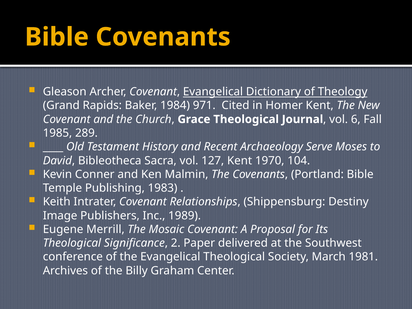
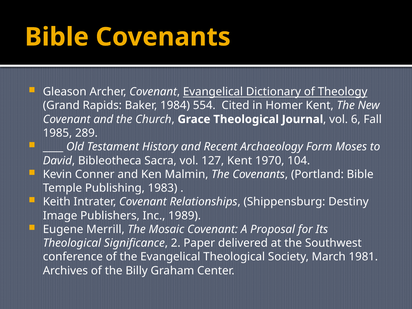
971: 971 -> 554 (204, 106)
Serve: Serve -> Form (319, 147)
